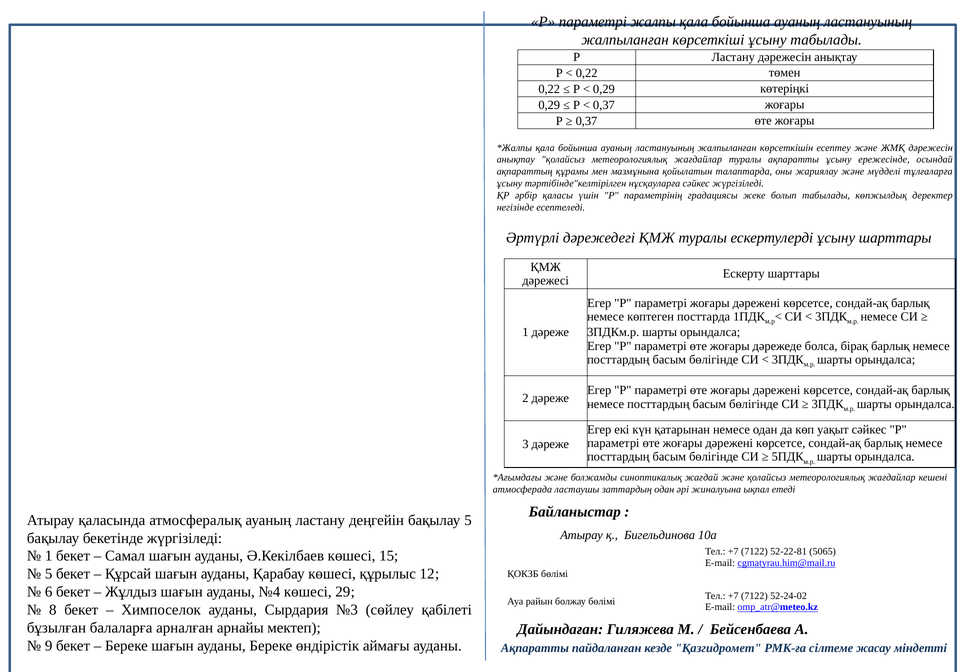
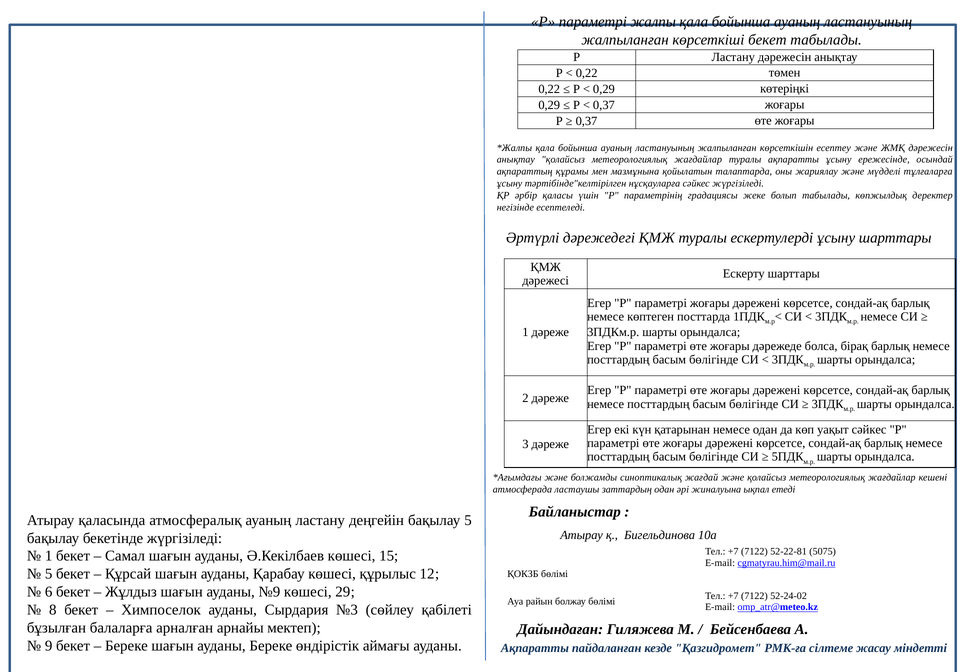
көрсеткіші ұсыну: ұсыну -> бекет (767, 40)
5065: 5065 -> 5075 (823, 552)
№4: №4 -> №9 (269, 592)
